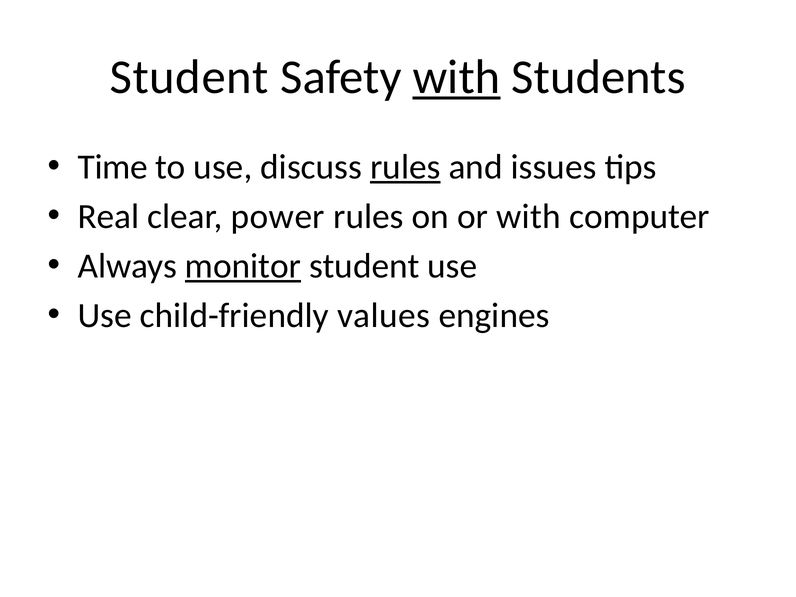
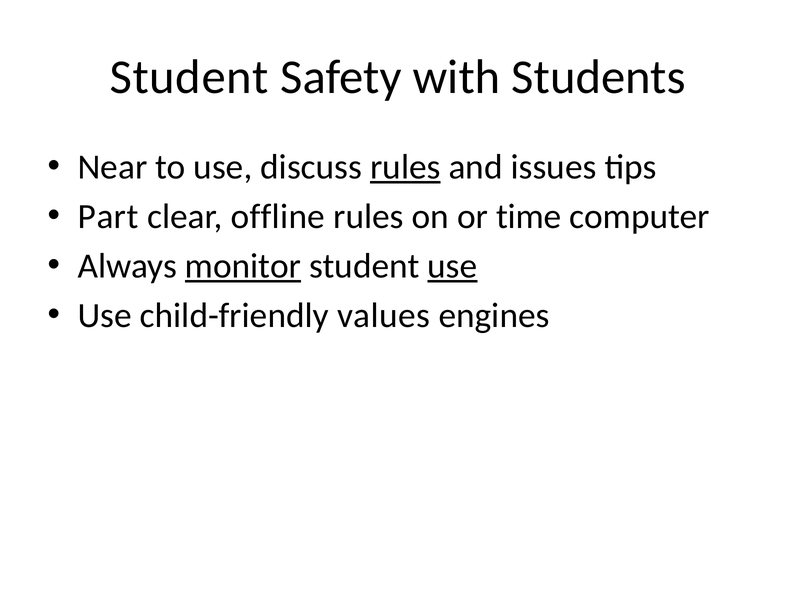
with underline: present -> none (457, 77)
Time: Time -> Near (112, 167)
Real: Real -> Part (108, 217)
power: power -> offline (278, 217)
or with: with -> time (529, 217)
use underline: none -> present (452, 266)
